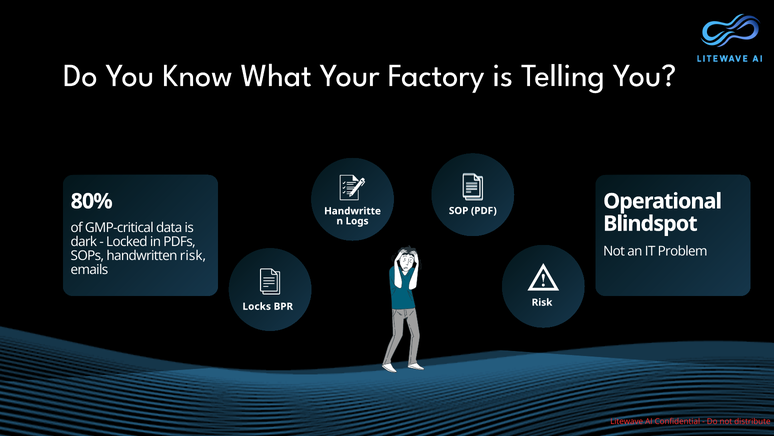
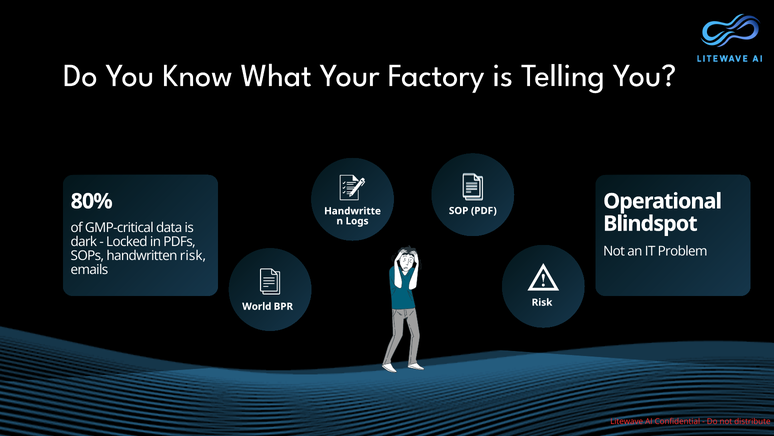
Locks: Locks -> World (257, 306)
